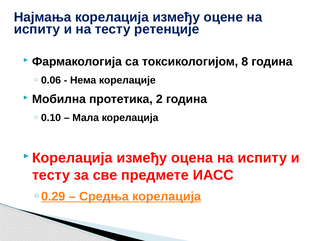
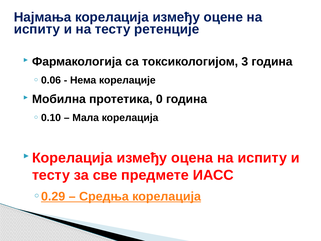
8: 8 -> 3 (245, 62)
2: 2 -> 0 (159, 99)
